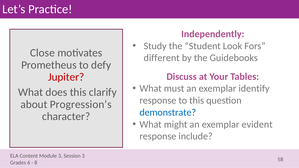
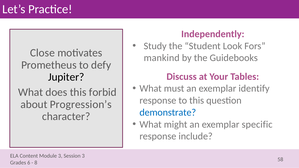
different: different -> mankind (162, 58)
Jupiter colour: red -> black (66, 77)
clarify: clarify -> forbid (103, 92)
evident: evident -> specific (257, 124)
